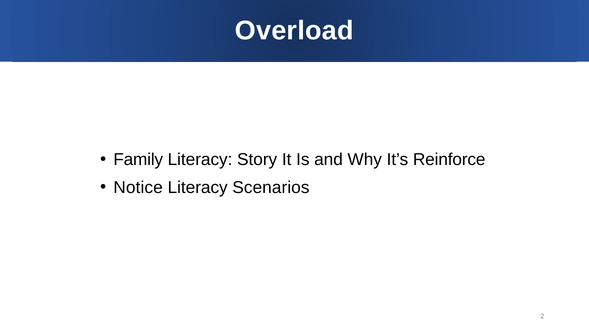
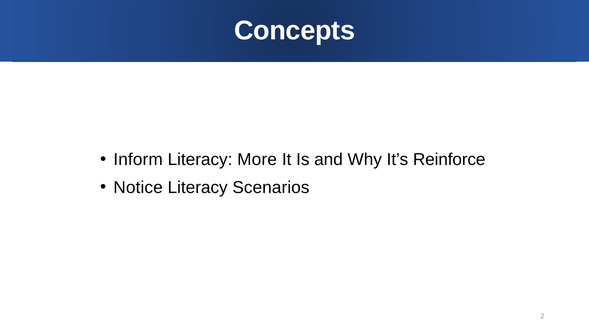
Overload: Overload -> Concepts (295, 31)
Family: Family -> Inform (138, 160)
Story: Story -> More (257, 160)
